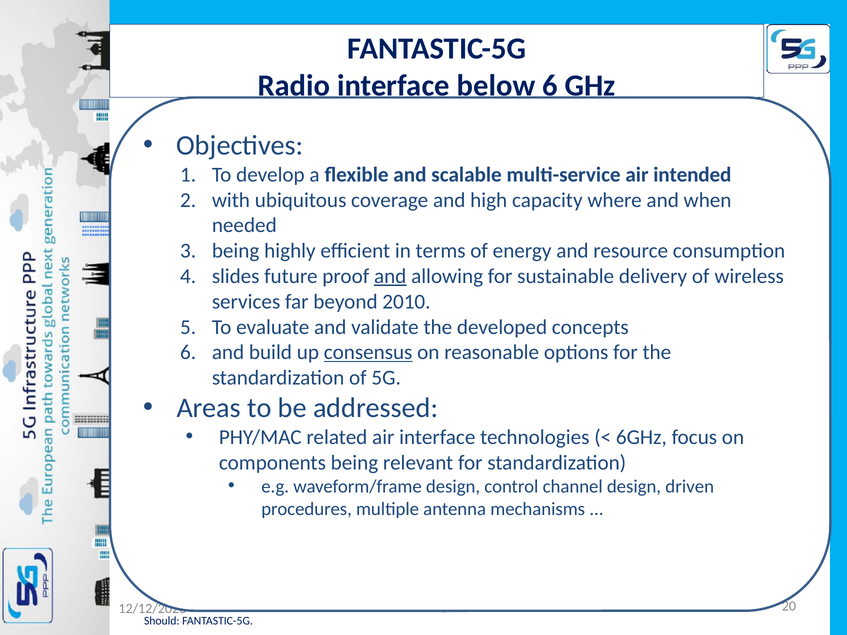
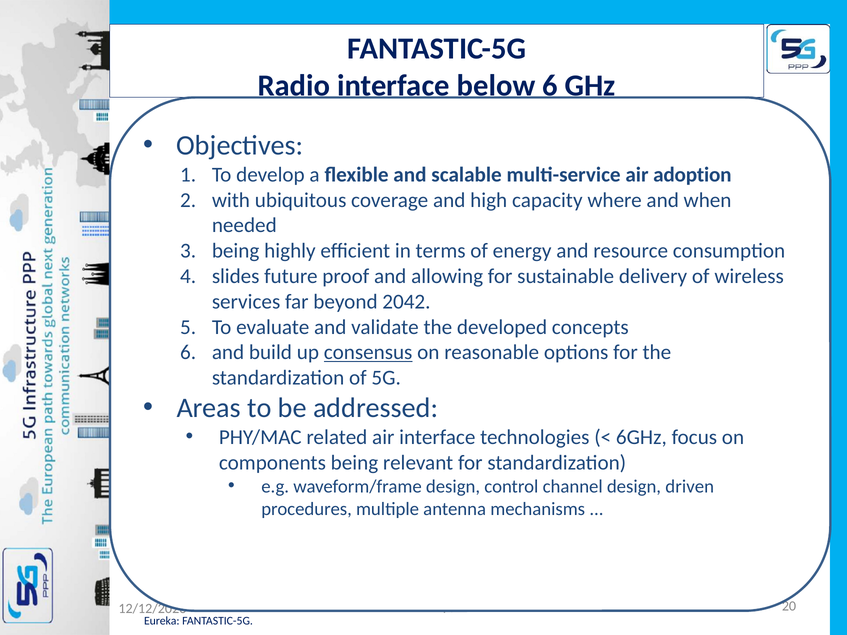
intended: intended -> adoption (692, 175)
and underline: present -> none (390, 276)
2010: 2010 -> 2042 (406, 302)
Should: Should -> Eureka (162, 621)
